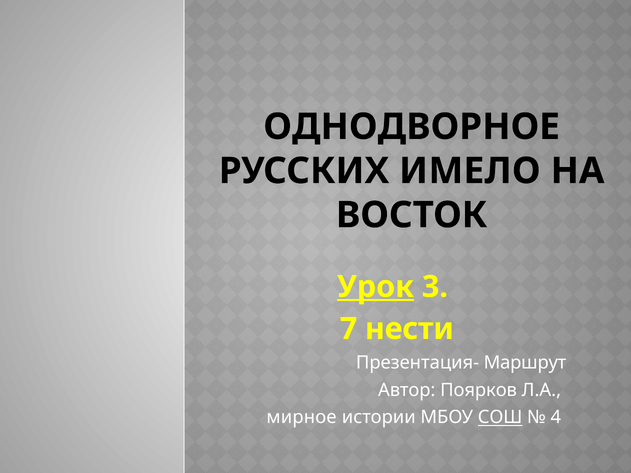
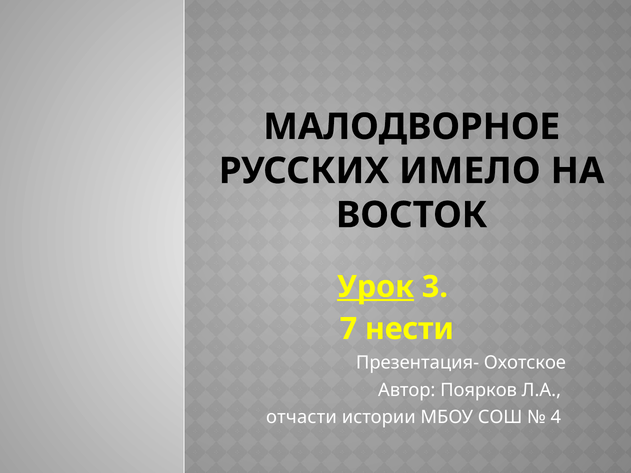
ОДНОДВОРНОЕ: ОДНОДВОРНОЕ -> МАЛОДВОРНОЕ (412, 127)
Маршрут: Маршрут -> Охотское (525, 363)
мирное: мирное -> отчасти (301, 418)
СОШ underline: present -> none (500, 418)
